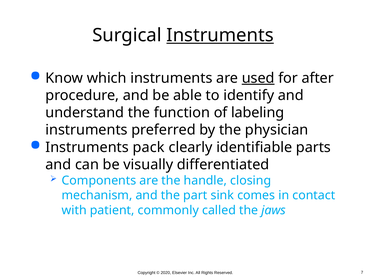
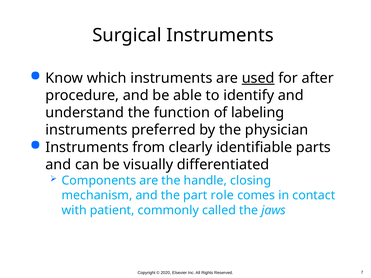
Instruments underline: present -> none (220, 35)
pack: pack -> from (149, 147)
sink: sink -> role (222, 196)
